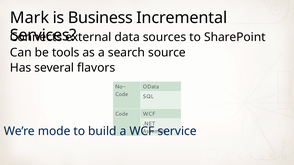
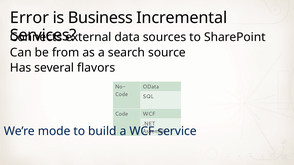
Mark: Mark -> Error (29, 18)
tools: tools -> from (66, 53)
